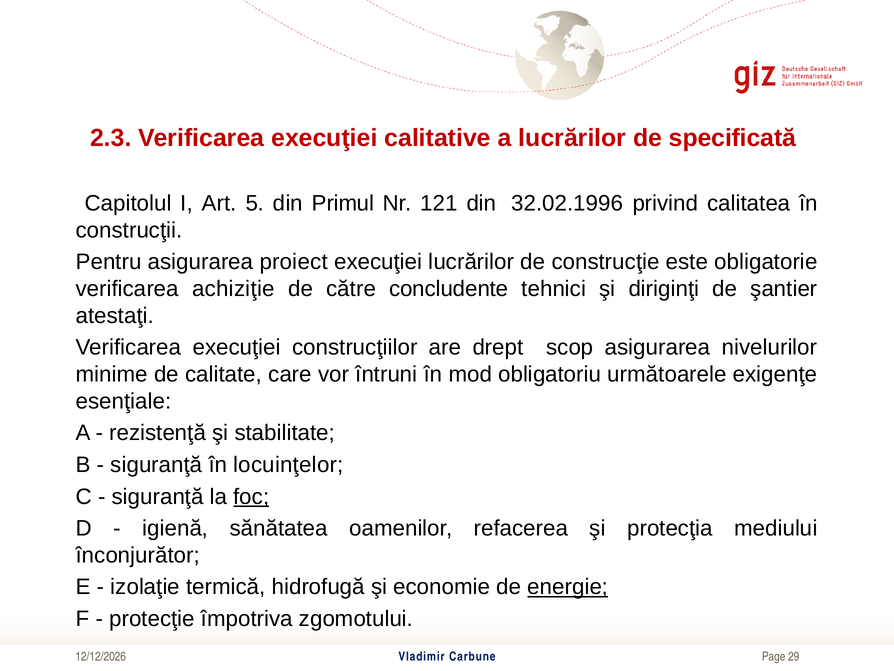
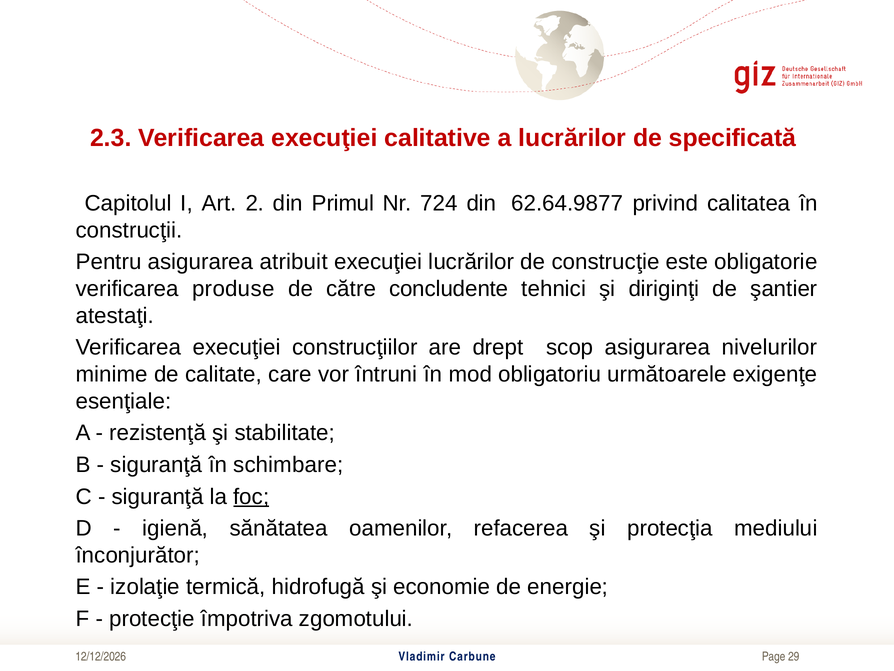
5: 5 -> 2 (255, 203)
121: 121 -> 724 (439, 203)
32.02.1996: 32.02.1996 -> 62.64.9877 (567, 203)
proiect: proiect -> atribuit (294, 262)
achiziţie: achiziţie -> produse (233, 289)
locuinţelor: locuinţelor -> schimbare (288, 464)
energie underline: present -> none (568, 587)
